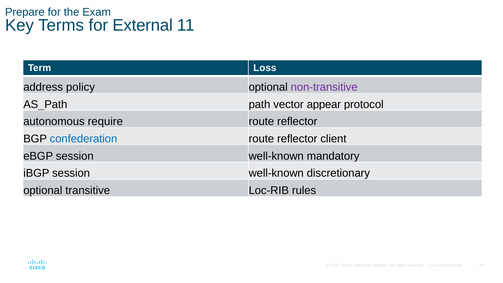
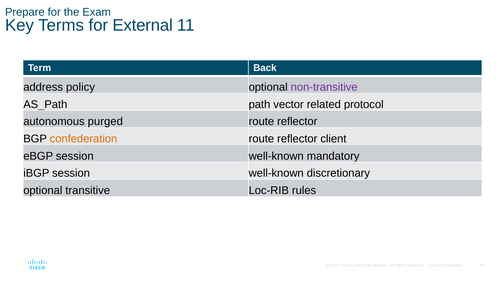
Loss: Loss -> Back (265, 68)
appear: appear -> related (324, 104)
require: require -> purged (105, 122)
confederation colour: blue -> orange (83, 139)
